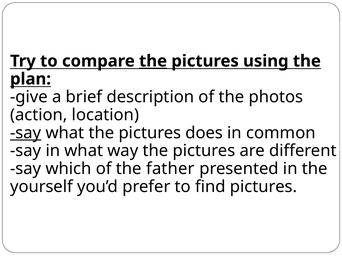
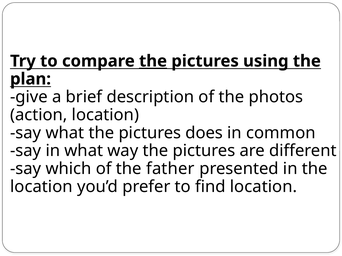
say underline: present -> none (26, 133)
yourself: yourself -> location (41, 187)
find pictures: pictures -> location (263, 187)
